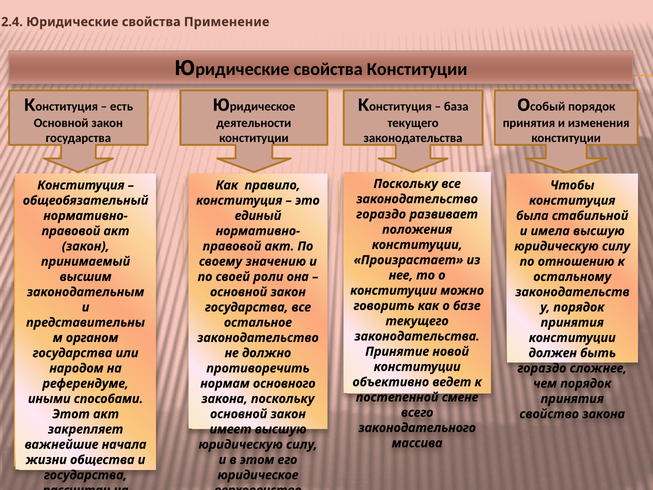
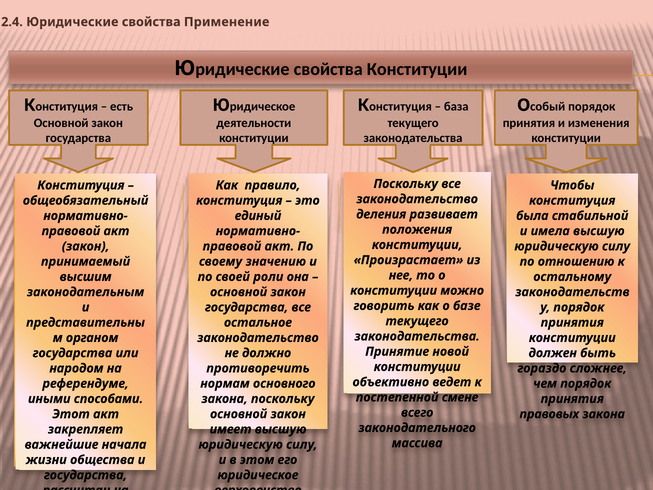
гораздо: гораздо -> деления (381, 214)
свойство: свойство -> правовых (549, 414)
